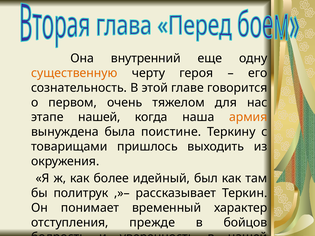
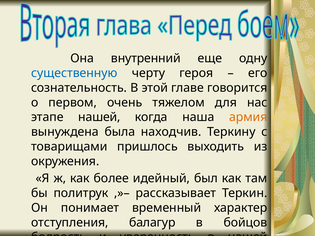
существенную colour: orange -> blue (74, 73)
поистине: поистине -> находчив (171, 132)
прежде: прежде -> балагур (152, 223)
